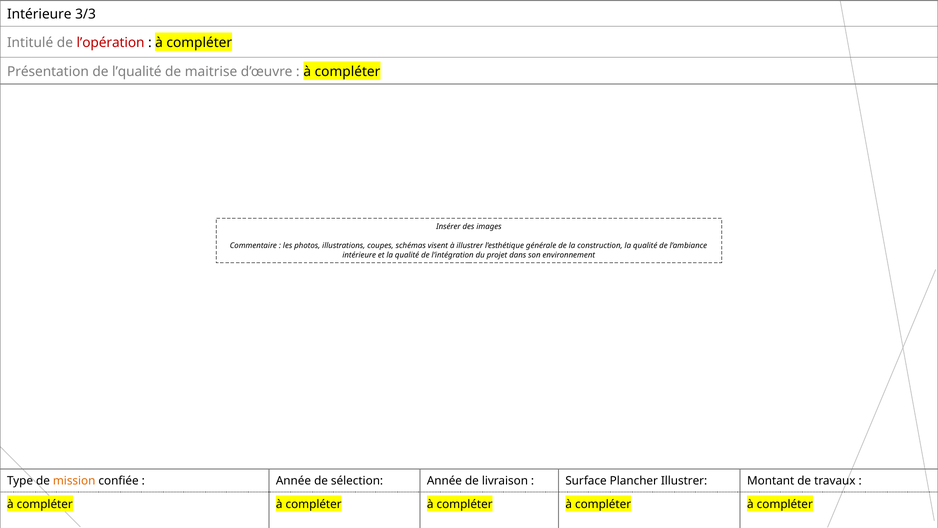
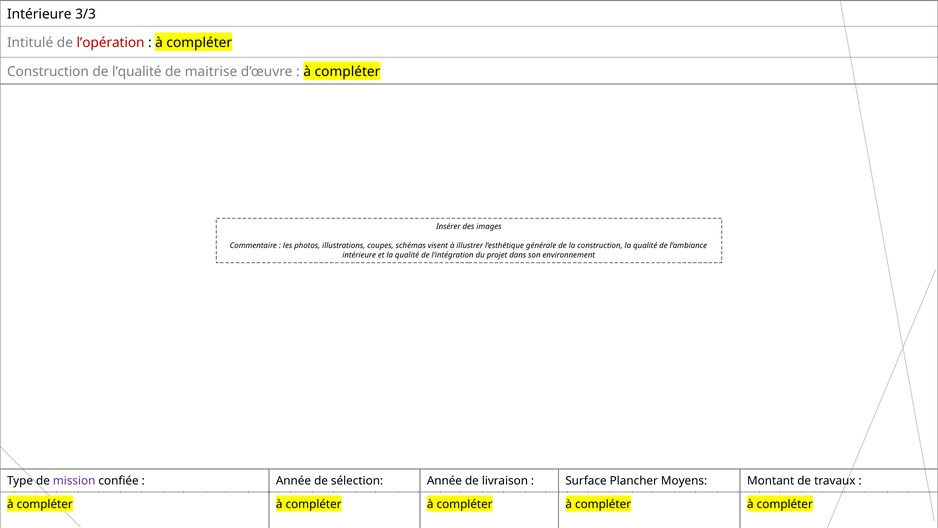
Présentation: Présentation -> Construction (48, 71)
mission colour: orange -> purple (74, 481)
Plancher Illustrer: Illustrer -> Moyens (684, 481)
